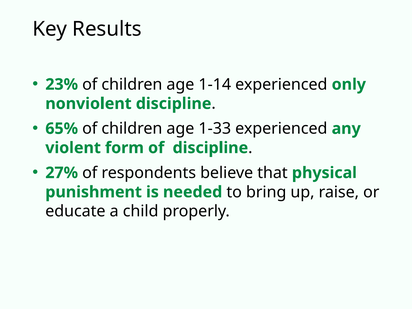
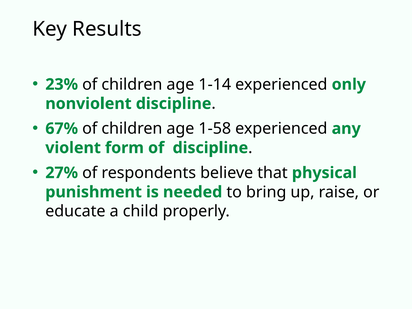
65%: 65% -> 67% (62, 129)
1-33: 1-33 -> 1-58 (215, 129)
